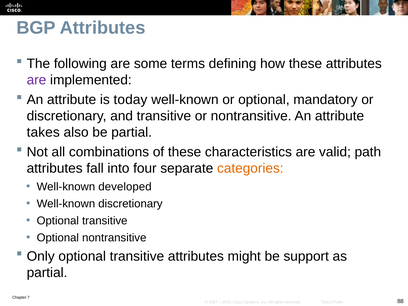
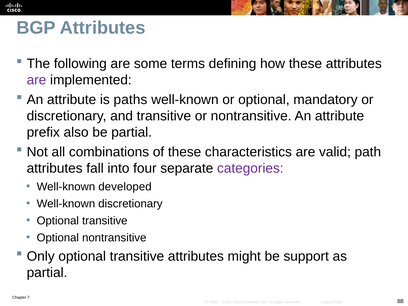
today: today -> paths (130, 100)
takes: takes -> prefix (43, 132)
categories colour: orange -> purple (250, 168)
